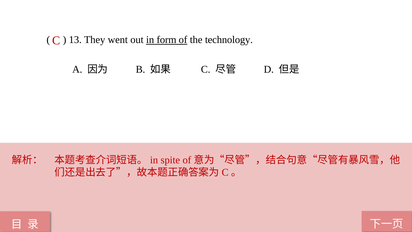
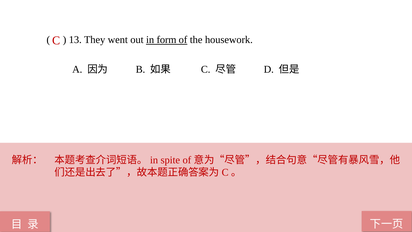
technology: technology -> housework (229, 40)
